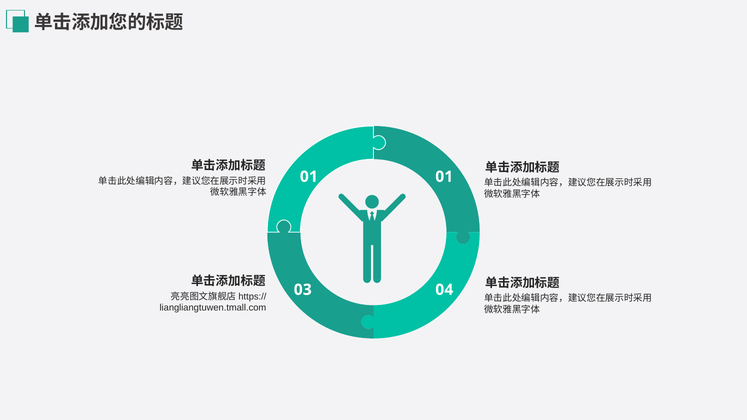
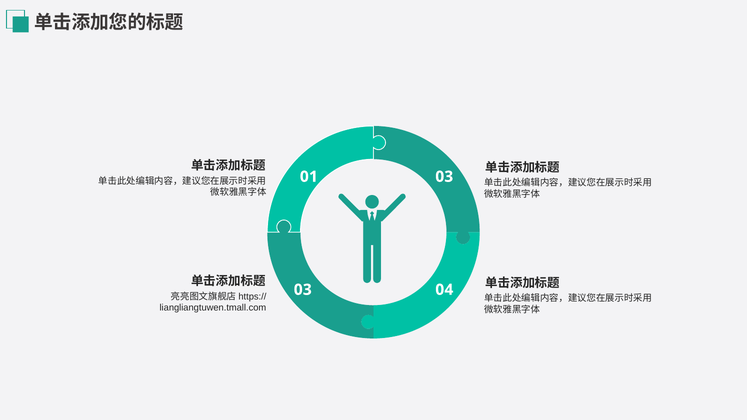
01 01: 01 -> 03 (444, 177)
